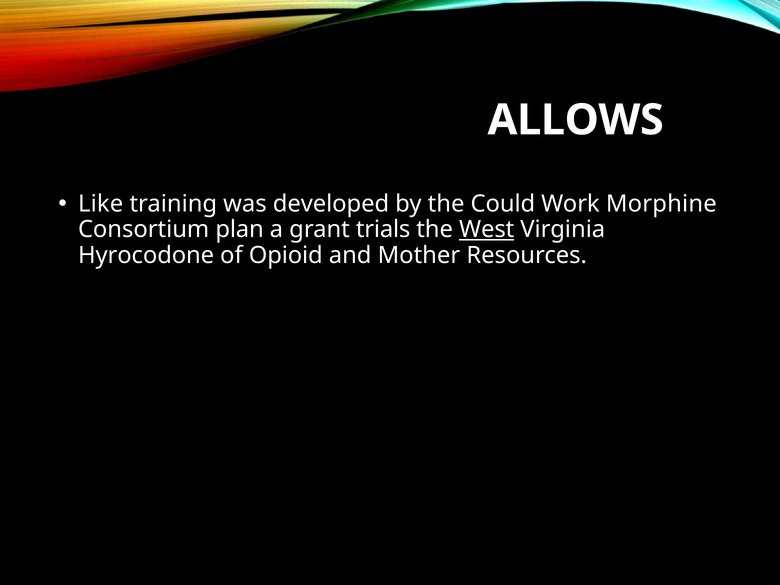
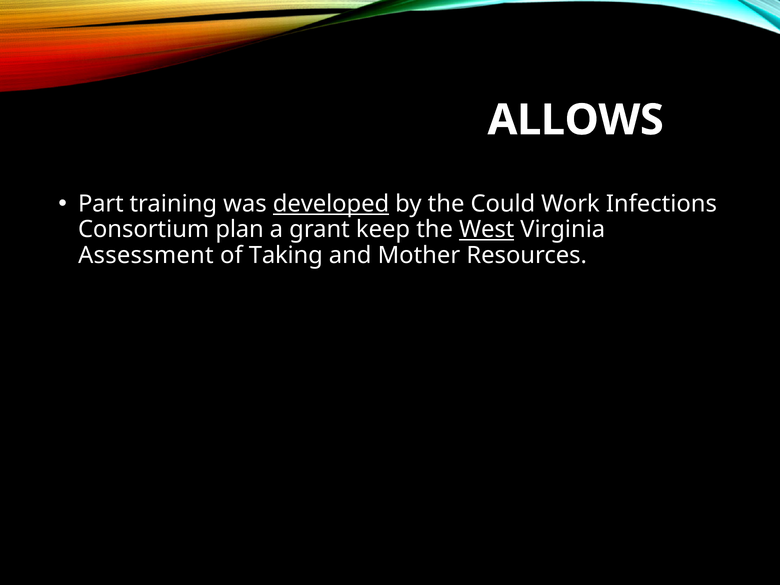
Like: Like -> Part (101, 204)
developed underline: none -> present (331, 204)
Morphine: Morphine -> Infections (661, 204)
trials: trials -> keep (383, 230)
Hyrocodone: Hyrocodone -> Assessment (146, 255)
Opioid: Opioid -> Taking (286, 255)
